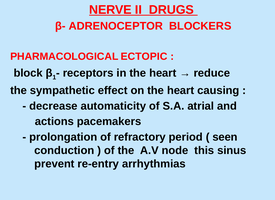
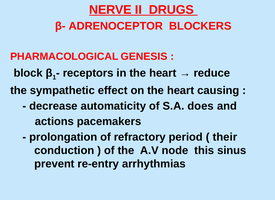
ECTOPIC: ECTOPIC -> GENESIS (144, 57)
atrial: atrial -> does (201, 106)
seen: seen -> their (225, 137)
